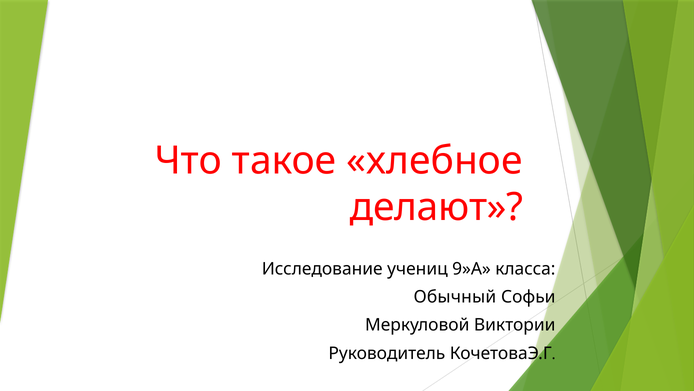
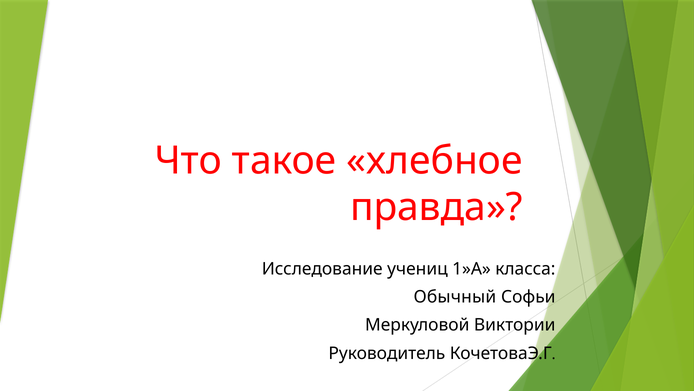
делают: делают -> правда (436, 207)
9»А: 9»А -> 1»А (472, 269)
